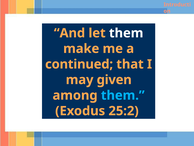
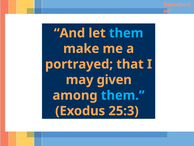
them colour: white -> light blue (126, 33)
continued: continued -> portrayed (79, 64)
25:2: 25:2 -> 25:3 (124, 111)
